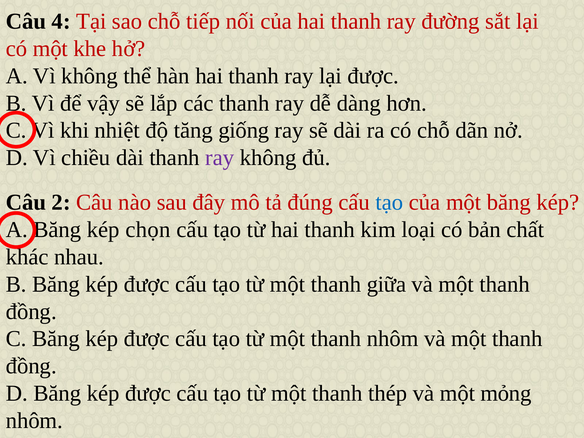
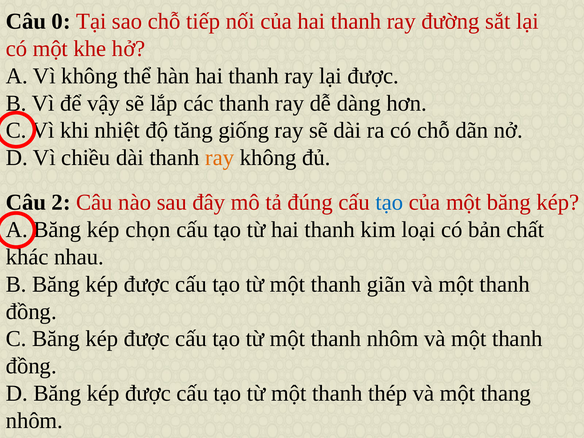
4: 4 -> 0 (61, 21)
ray colour: purple -> orange (220, 158)
giữa: giữa -> giãn (386, 284)
mỏng: mỏng -> thang (506, 393)
